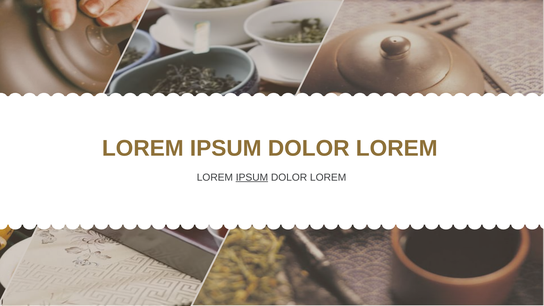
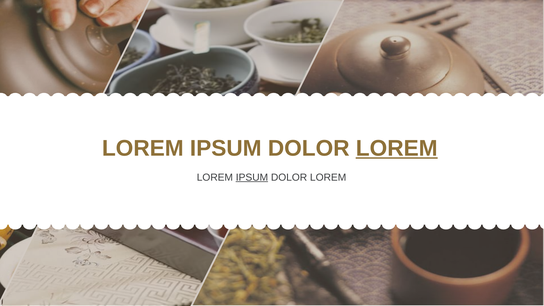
LOREM underline: none -> present (397, 148)
